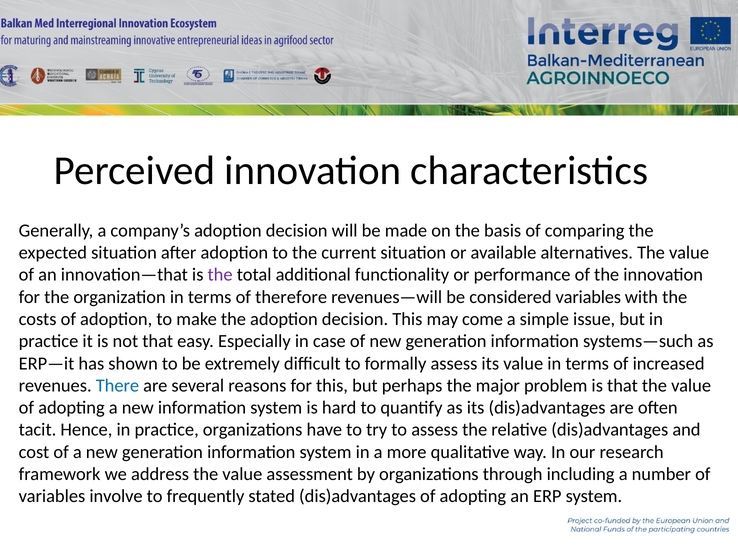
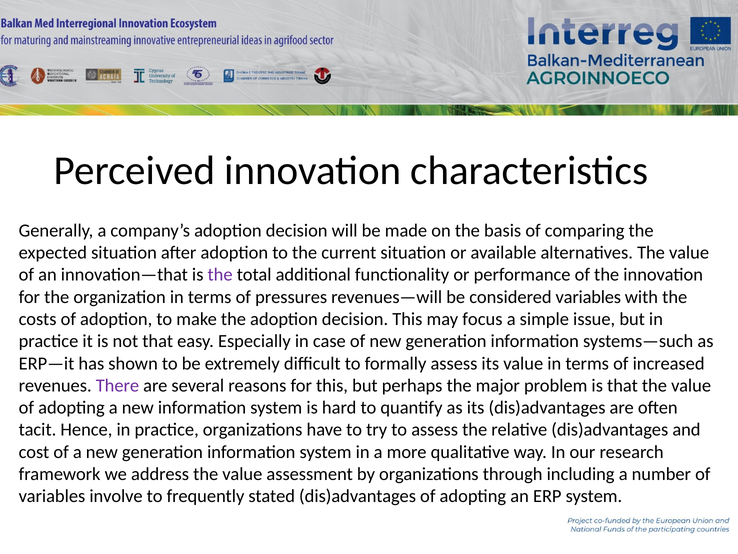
therefore: therefore -> pressures (291, 297)
come: come -> focus (482, 319)
There colour: blue -> purple (117, 385)
